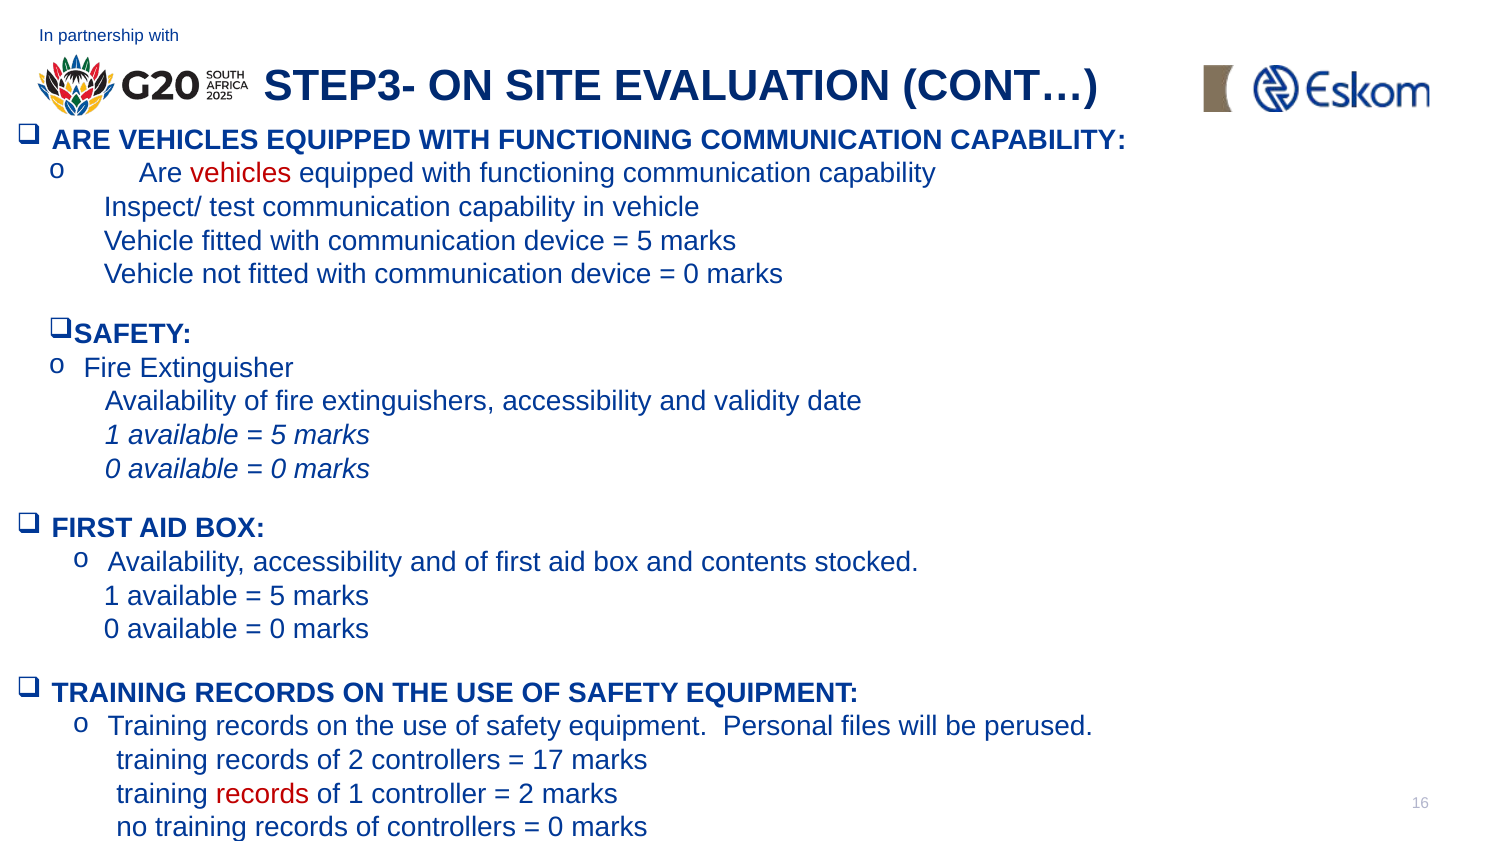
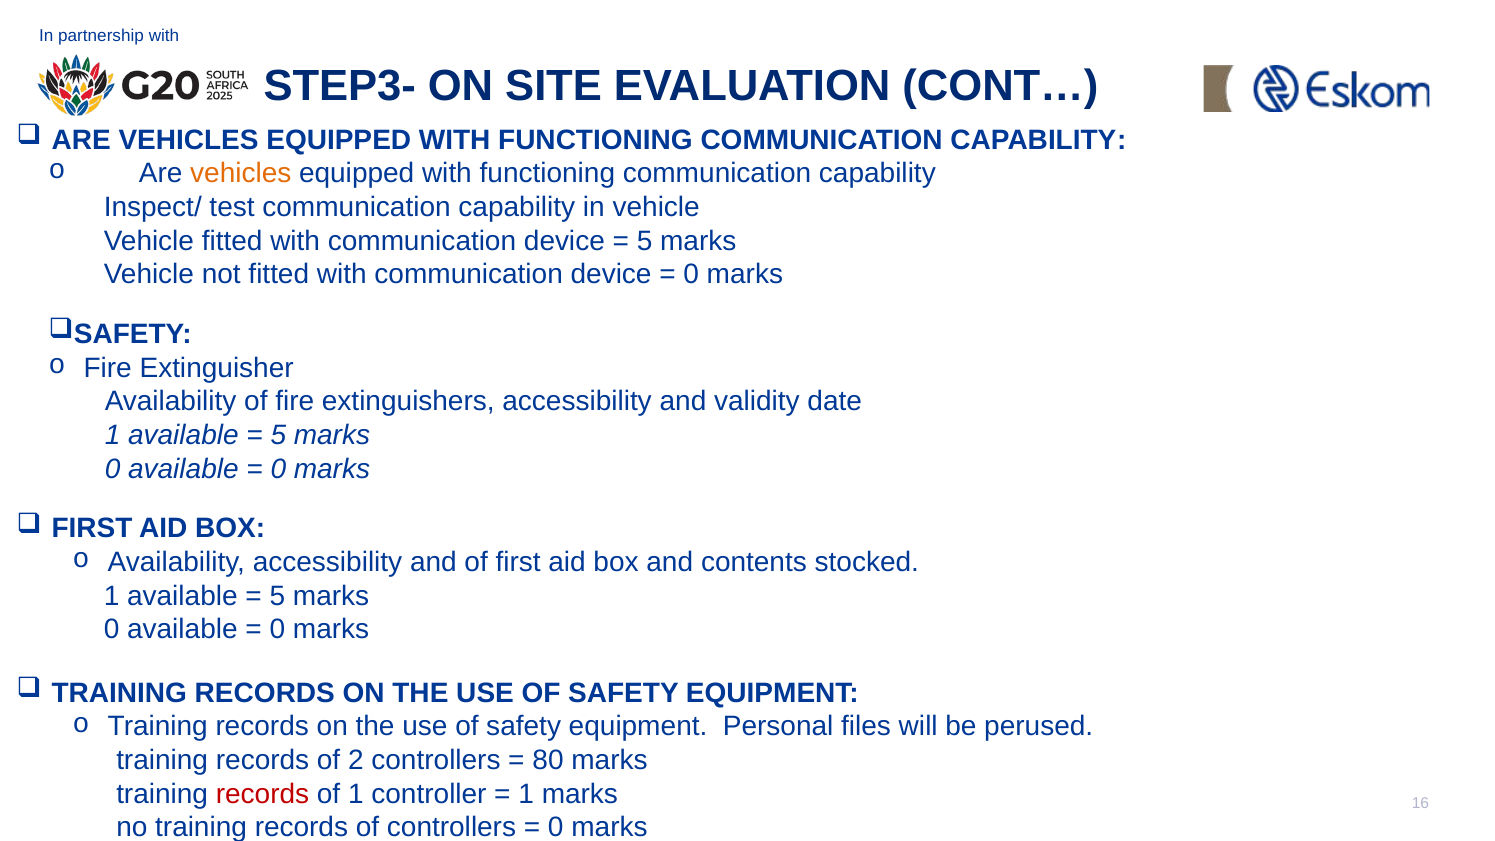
vehicles colour: red -> orange (241, 173)
17: 17 -> 80 (548, 760)
2: 2 -> 1 (526, 794)
